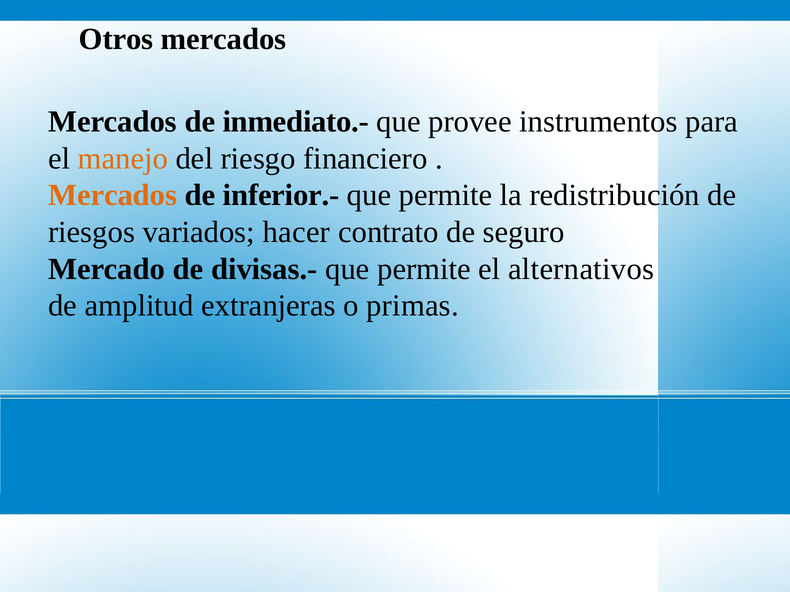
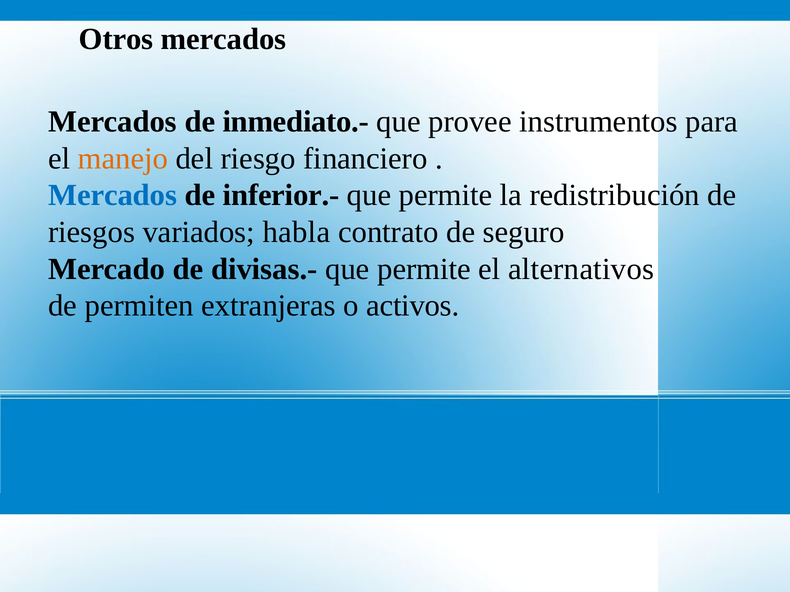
Mercados colour: orange -> blue (113, 195)
hacer: hacer -> habla (296, 232)
amplitud: amplitud -> permiten (139, 306)
primas: primas -> activos (413, 306)
